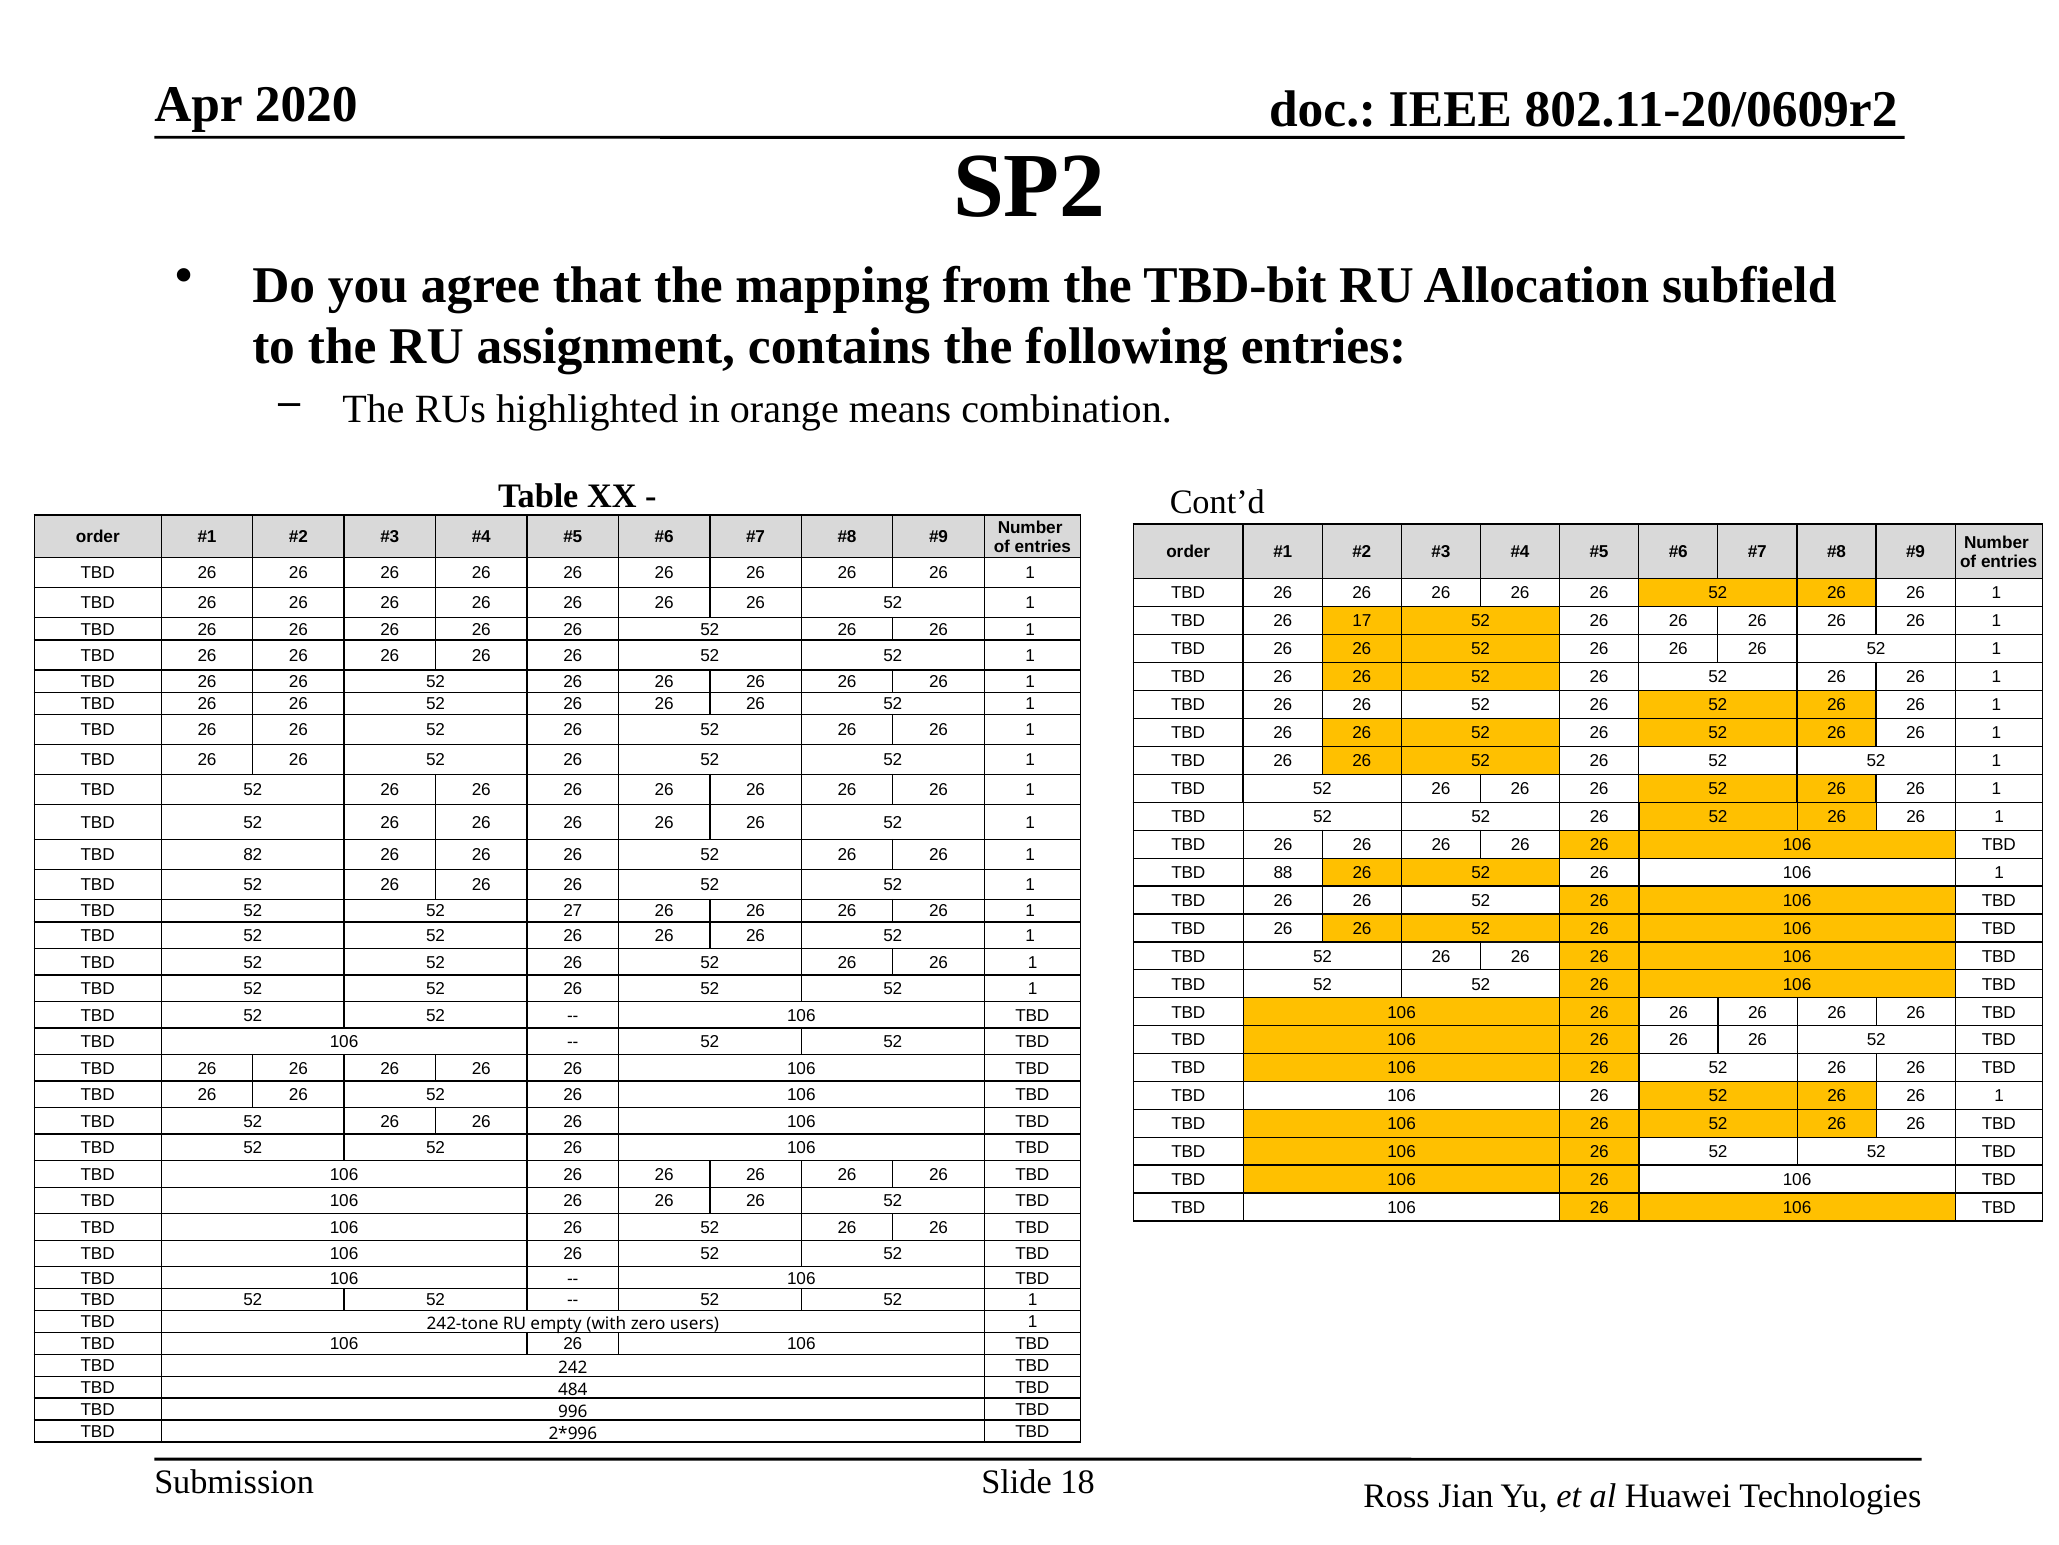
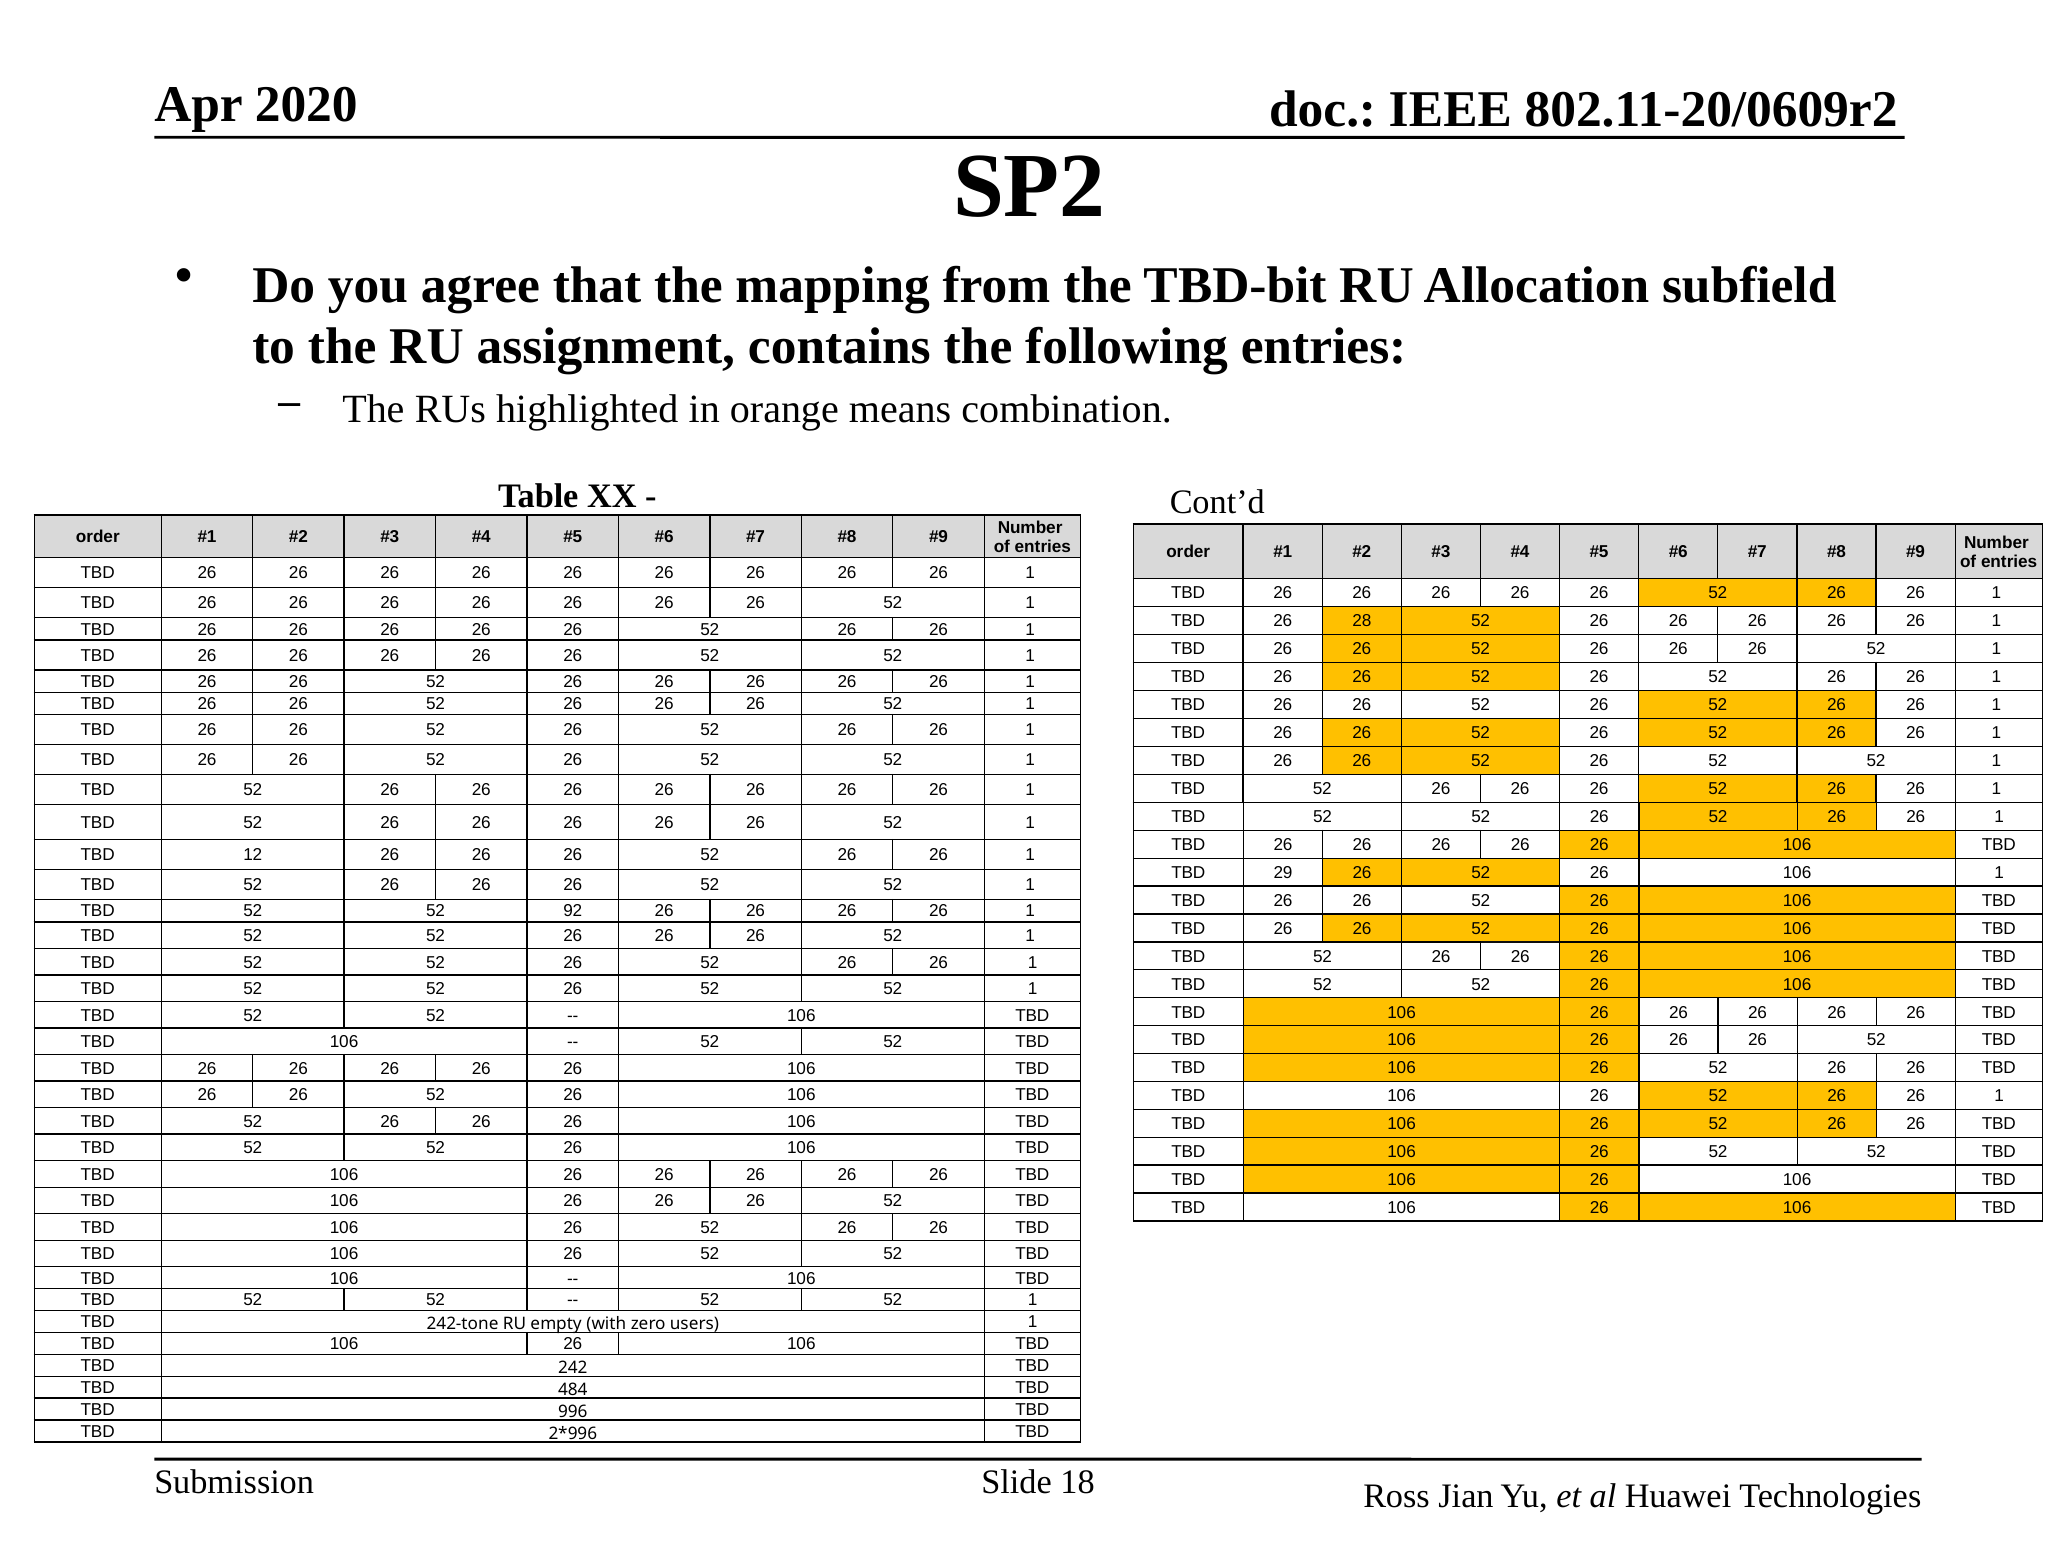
17: 17 -> 28 (1362, 621)
82: 82 -> 12 (253, 855)
88: 88 -> 29 (1283, 872)
27: 27 -> 92 (573, 911)
